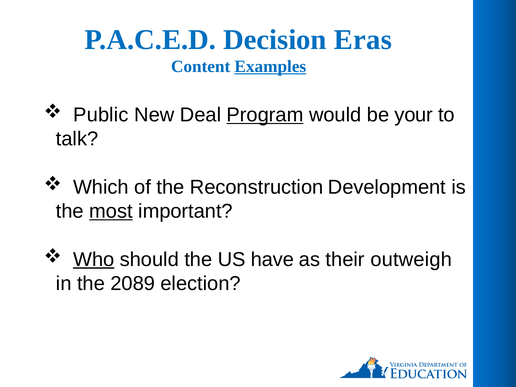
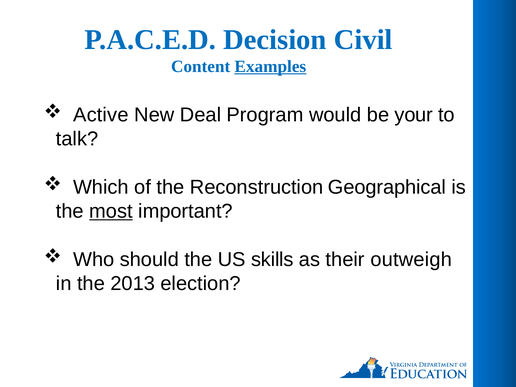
Eras: Eras -> Civil (363, 40)
Public: Public -> Active (101, 115)
Program underline: present -> none (265, 115)
Development: Development -> Geographical (387, 187)
Who underline: present -> none (94, 259)
have: have -> skills (272, 259)
2089: 2089 -> 2013 (133, 284)
